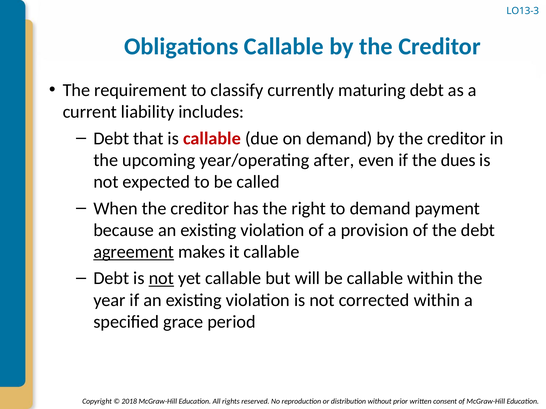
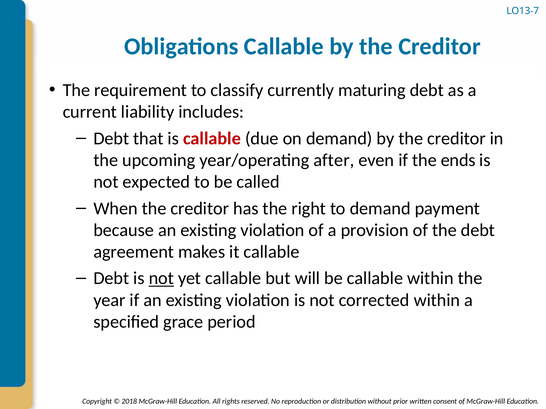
LO13-3: LO13-3 -> LO13-7 (523, 11)
dues: dues -> ends (458, 160)
agreement underline: present -> none (134, 252)
